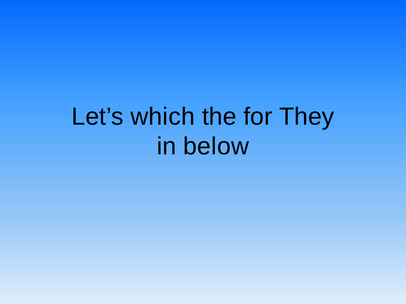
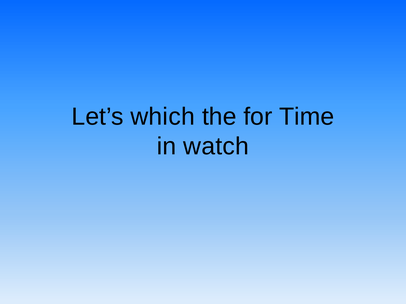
They: They -> Time (307, 117)
below: below -> watch (216, 146)
